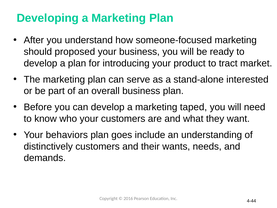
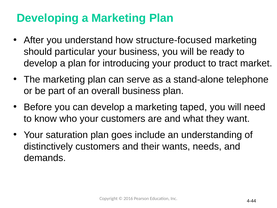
someone-focused: someone-focused -> structure-focused (174, 40)
proposed: proposed -> particular (75, 52)
interested: interested -> telephone (247, 79)
behaviors: behaviors -> saturation (67, 135)
